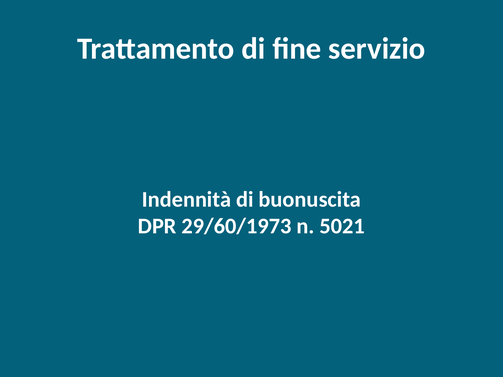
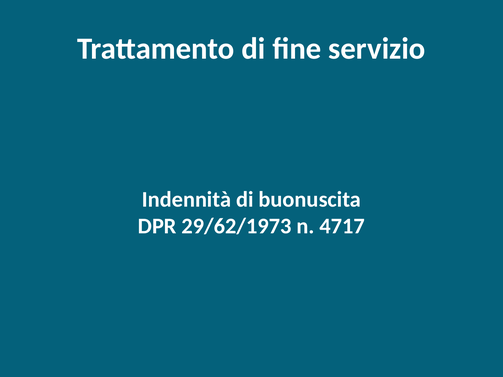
29/60/1973: 29/60/1973 -> 29/62/1973 (236, 226)
5021: 5021 -> 4717 (342, 226)
